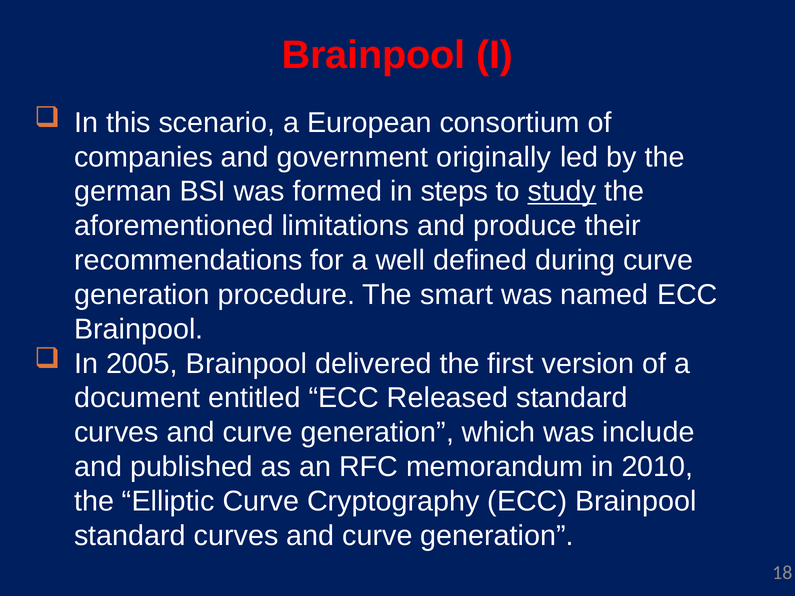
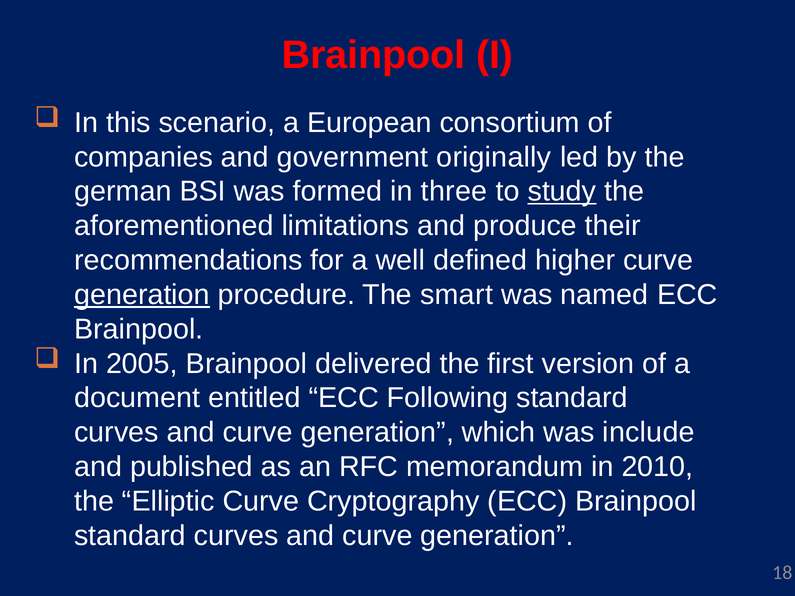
steps: steps -> three (454, 192)
during: during -> higher (575, 260)
generation underline: none -> present (142, 295)
Released: Released -> Following (448, 398)
